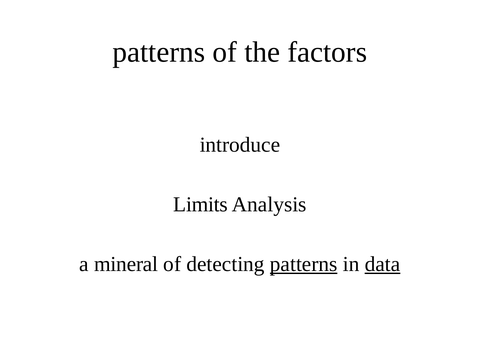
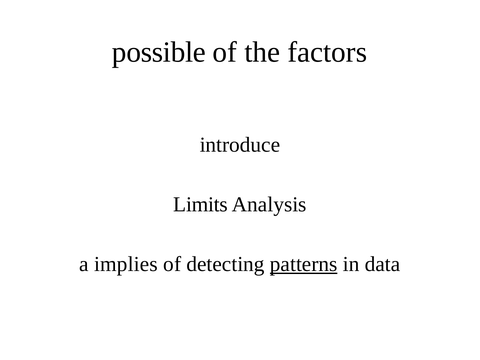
patterns: patterns -> possible (159, 52)
mineral: mineral -> implies (126, 264)
data underline: present -> none (382, 264)
